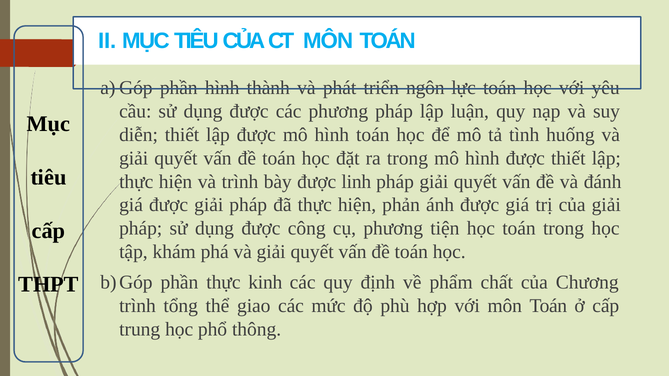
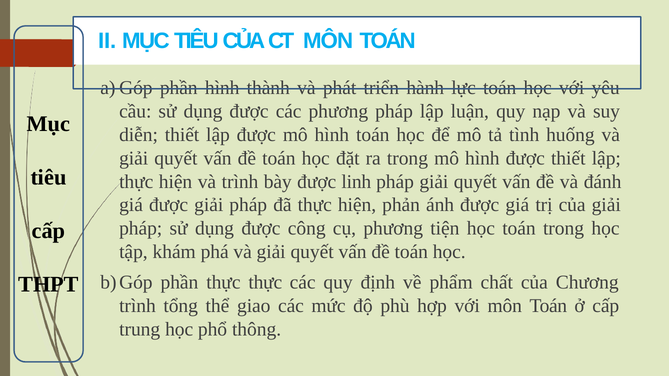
ngôn: ngôn -> hành (425, 88)
thực kinh: kinh -> thực (265, 282)
